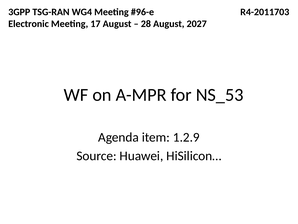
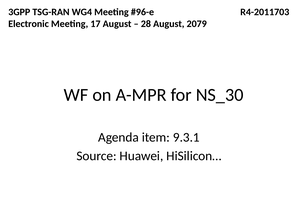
2027: 2027 -> 2079 (197, 24)
NS_53: NS_53 -> NS_30 (220, 95)
1.2.9: 1.2.9 -> 9.3.1 (186, 137)
